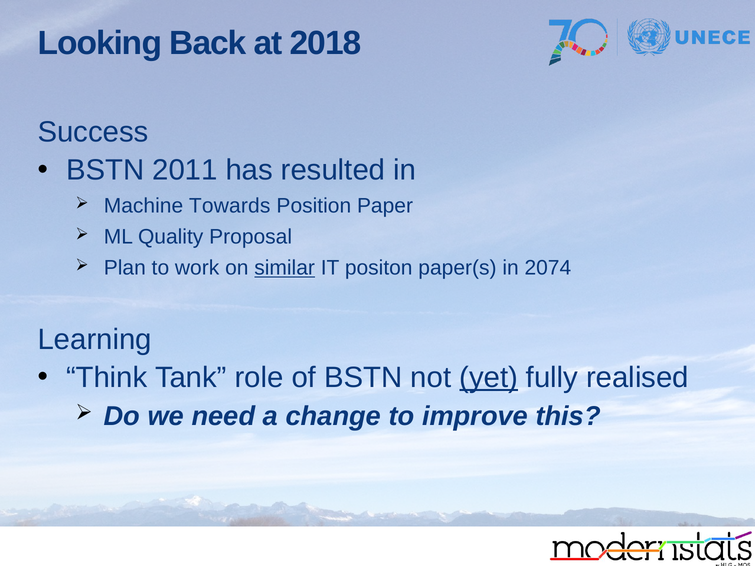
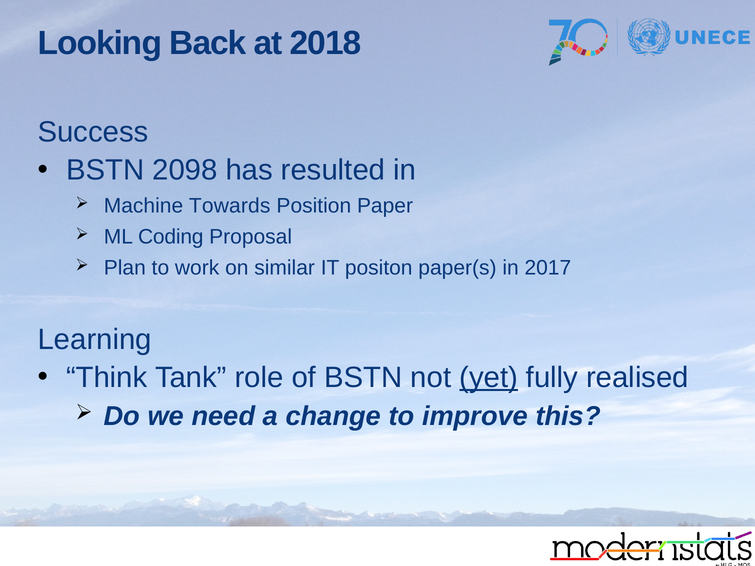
2011: 2011 -> 2098 (185, 170)
Quality: Quality -> Coding (171, 237)
similar underline: present -> none (285, 268)
2074: 2074 -> 2017 (548, 268)
